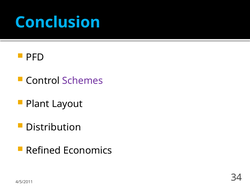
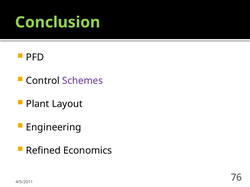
Conclusion colour: light blue -> light green (58, 22)
Distribution: Distribution -> Engineering (54, 128)
34: 34 -> 76 (236, 178)
